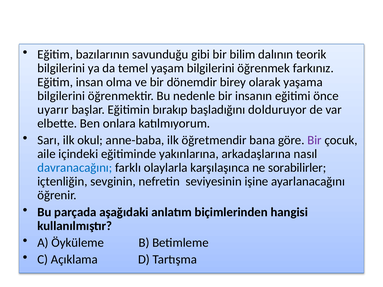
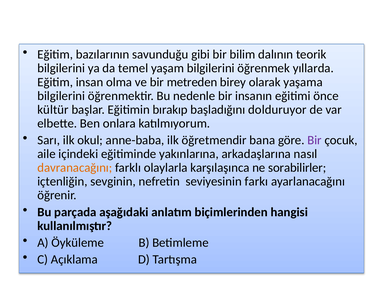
farkınız: farkınız -> yıllarda (313, 68)
dönemdir: dönemdir -> metreden (192, 82)
uyarır: uyarır -> kültür (53, 110)
davranacağını colour: blue -> orange (75, 168)
işine: işine -> farkı (256, 182)
